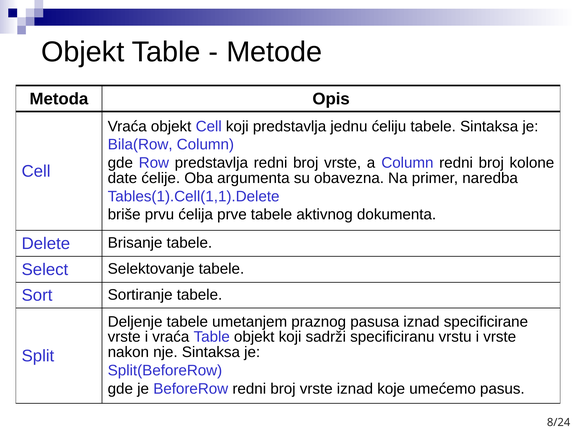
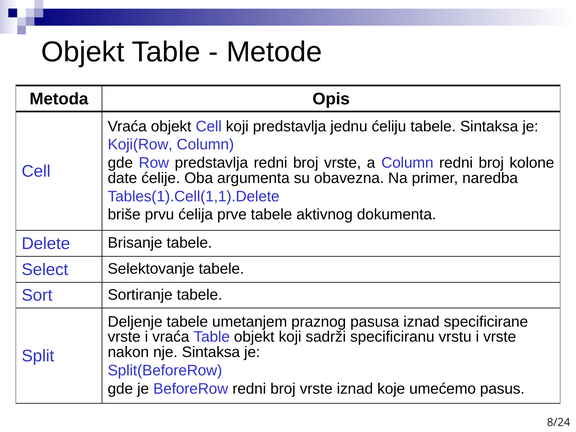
Bila(Row: Bila(Row -> Koji(Row (140, 145)
